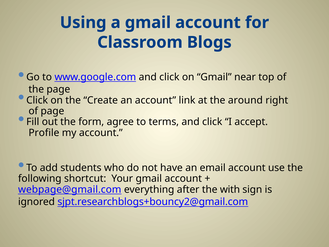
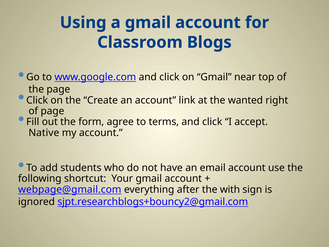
around: around -> wanted (245, 100)
Profile: Profile -> Native (44, 133)
